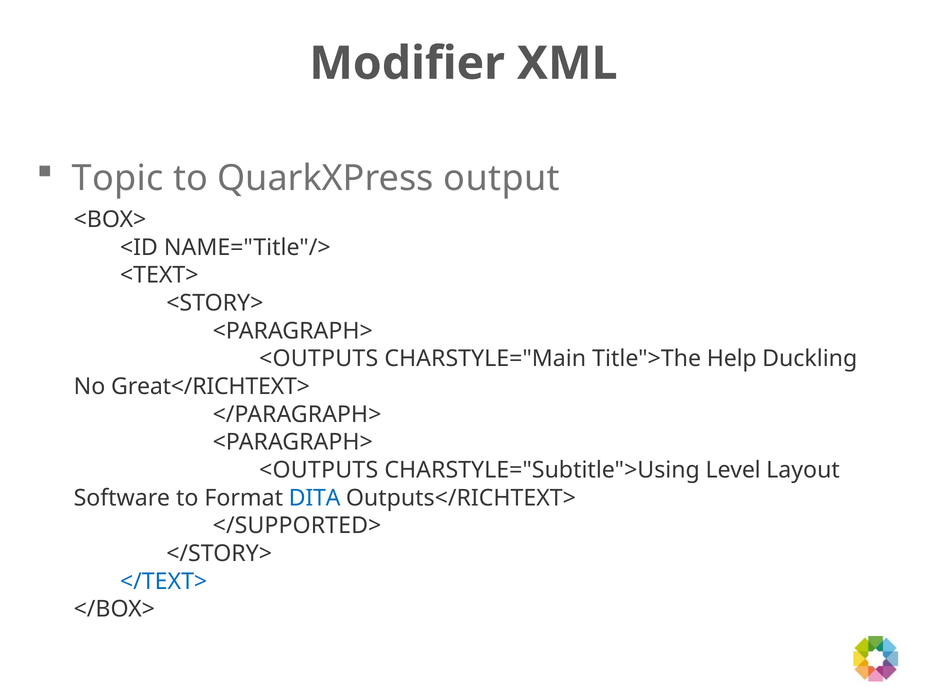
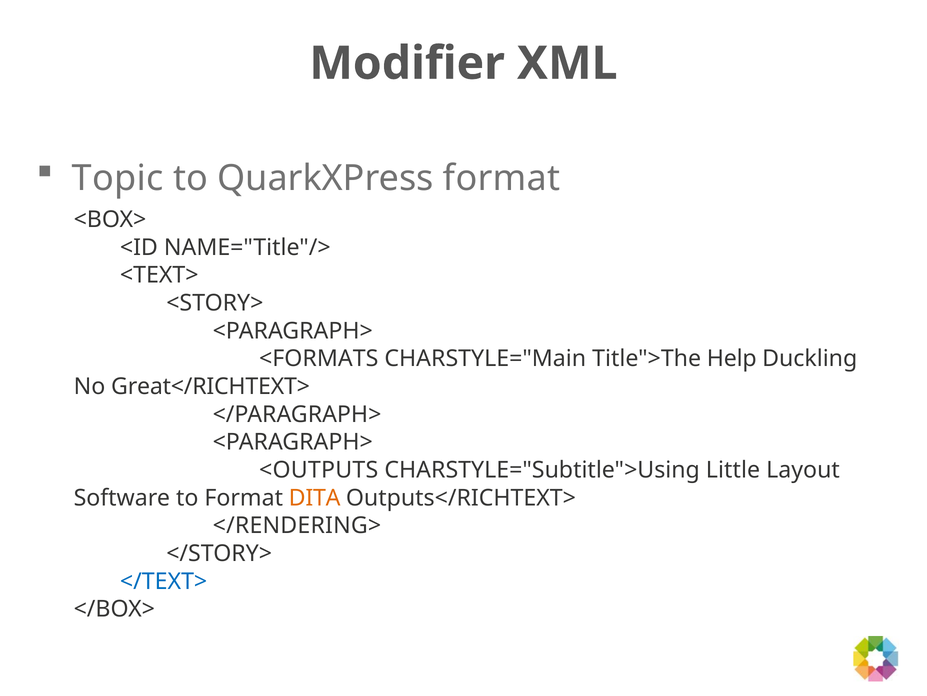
QuarkXPress output: output -> format (502, 178)
<OUTPUTS: <OUTPUTS -> <FORMATS (319, 358)
Level: Level -> Little (733, 470)
DITA colour: blue -> orange (315, 497)
</SUPPORTED>: </SUPPORTED> -> </RENDERING> (297, 525)
